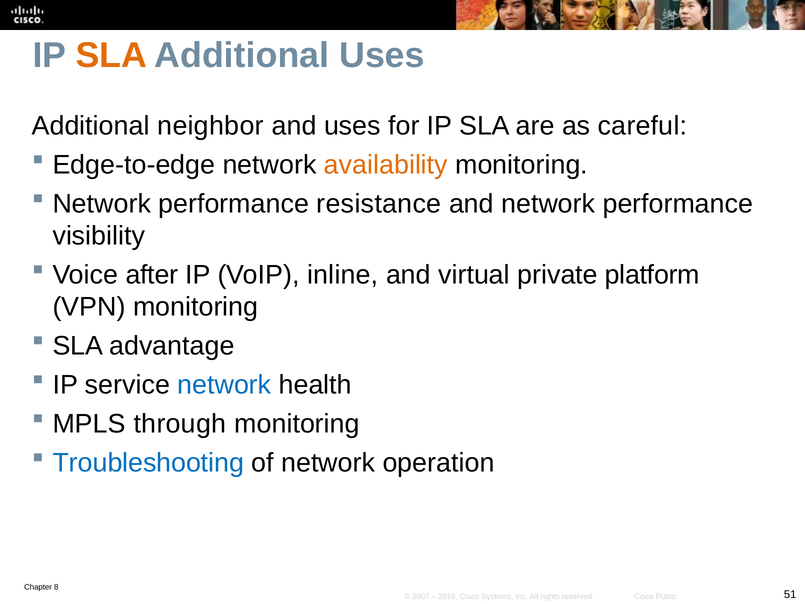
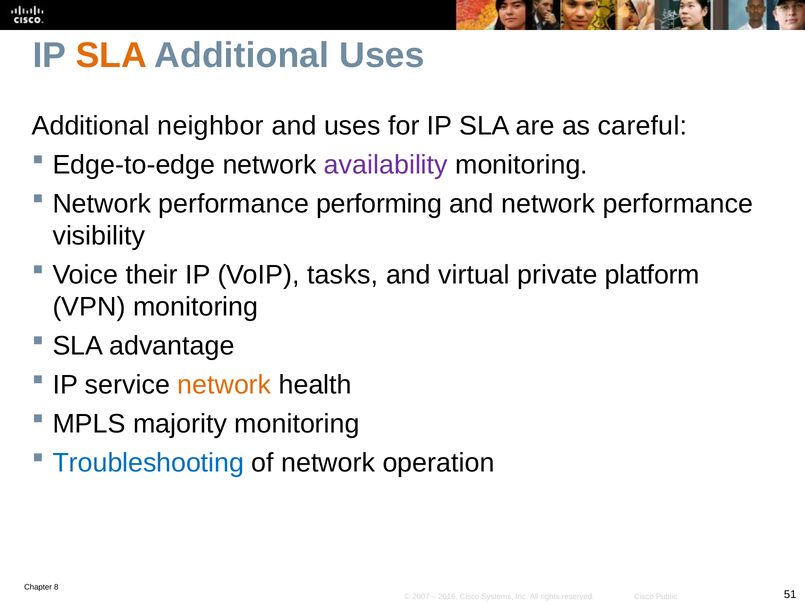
availability colour: orange -> purple (386, 165)
resistance: resistance -> performing (379, 204)
after: after -> their (152, 275)
inline: inline -> tasks (343, 275)
network colour: blue -> orange (224, 385)
through: through -> majority (180, 424)
